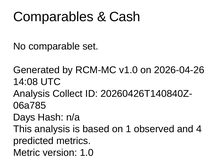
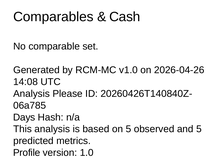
Collect: Collect -> Please (68, 94)
on 1: 1 -> 5 (128, 129)
and 4: 4 -> 5 (199, 129)
Metric: Metric -> Profile (27, 152)
